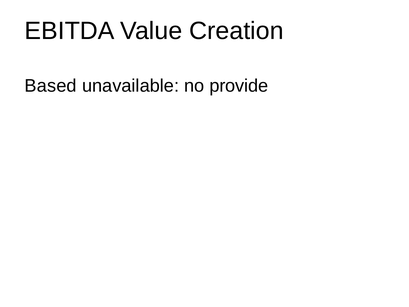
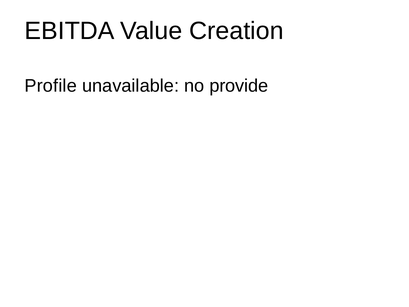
Based: Based -> Profile (51, 86)
